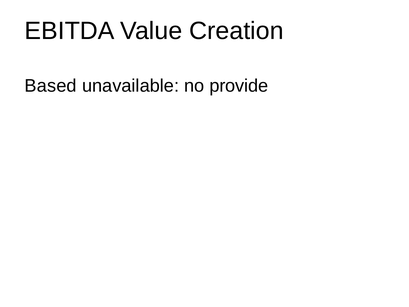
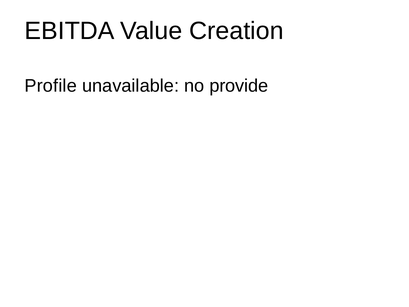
Based: Based -> Profile (51, 86)
